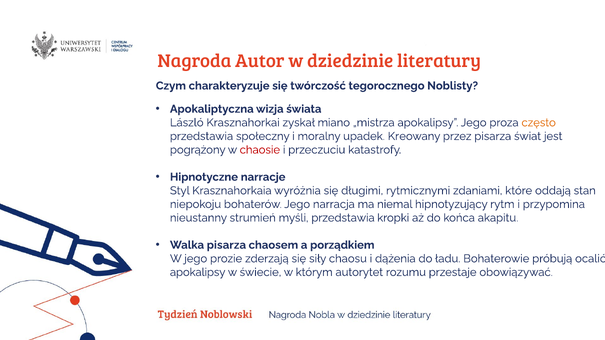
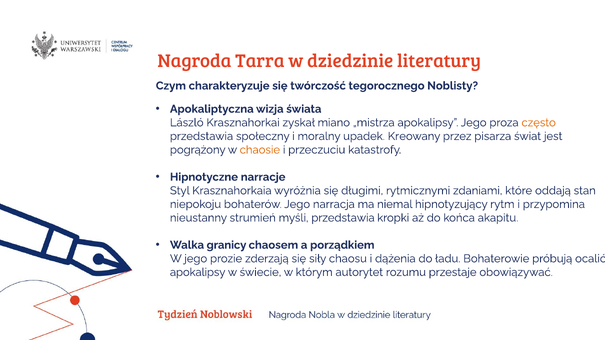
Autor: Autor -> Tarra (260, 61)
chaosie colour: red -> orange (260, 150)
Walka pisarza: pisarza -> granicy (226, 245)
